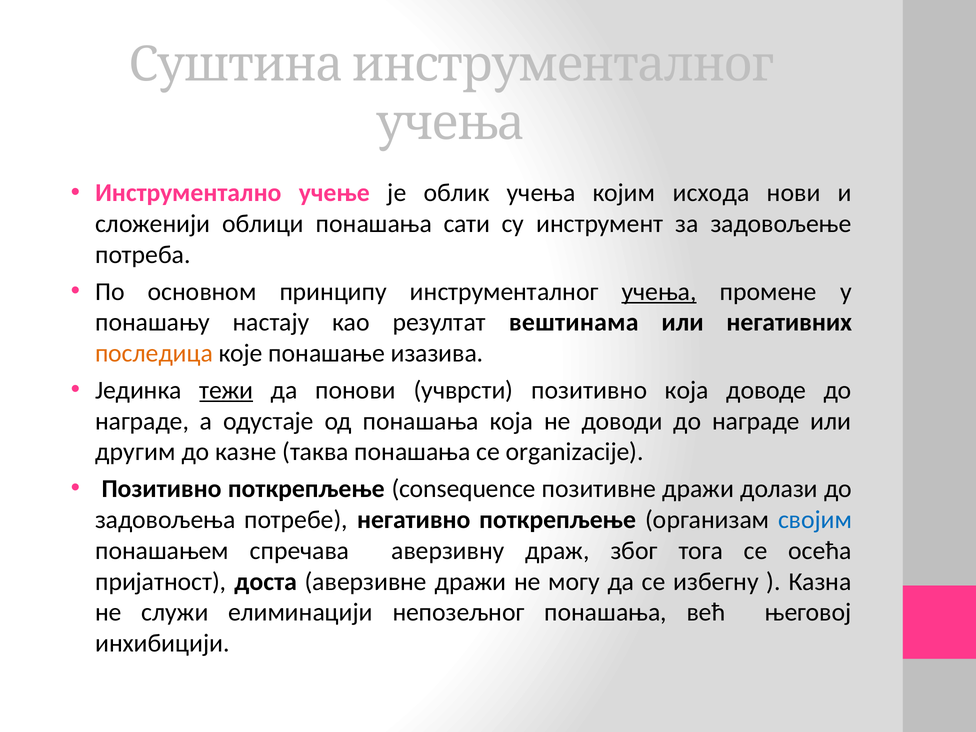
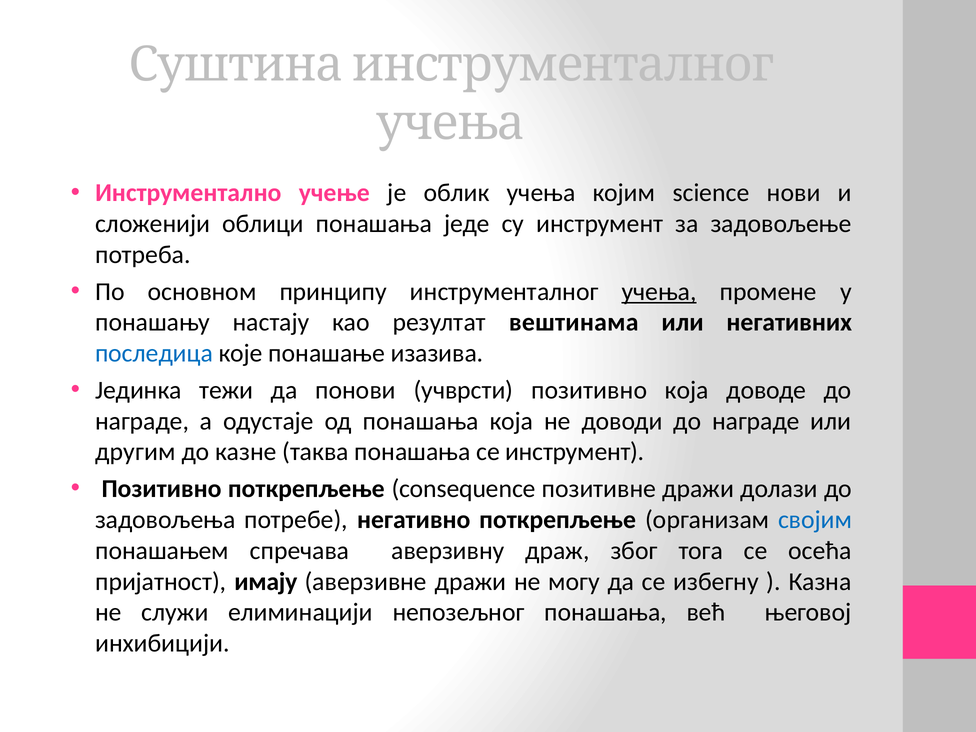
исхода: исхода -> science (711, 193)
сати: сати -> једе (467, 224)
последица colour: orange -> blue (154, 353)
тежи underline: present -> none (226, 390)
се organizacije: organizacije -> инструмент (575, 452)
доста: доста -> имају (266, 582)
